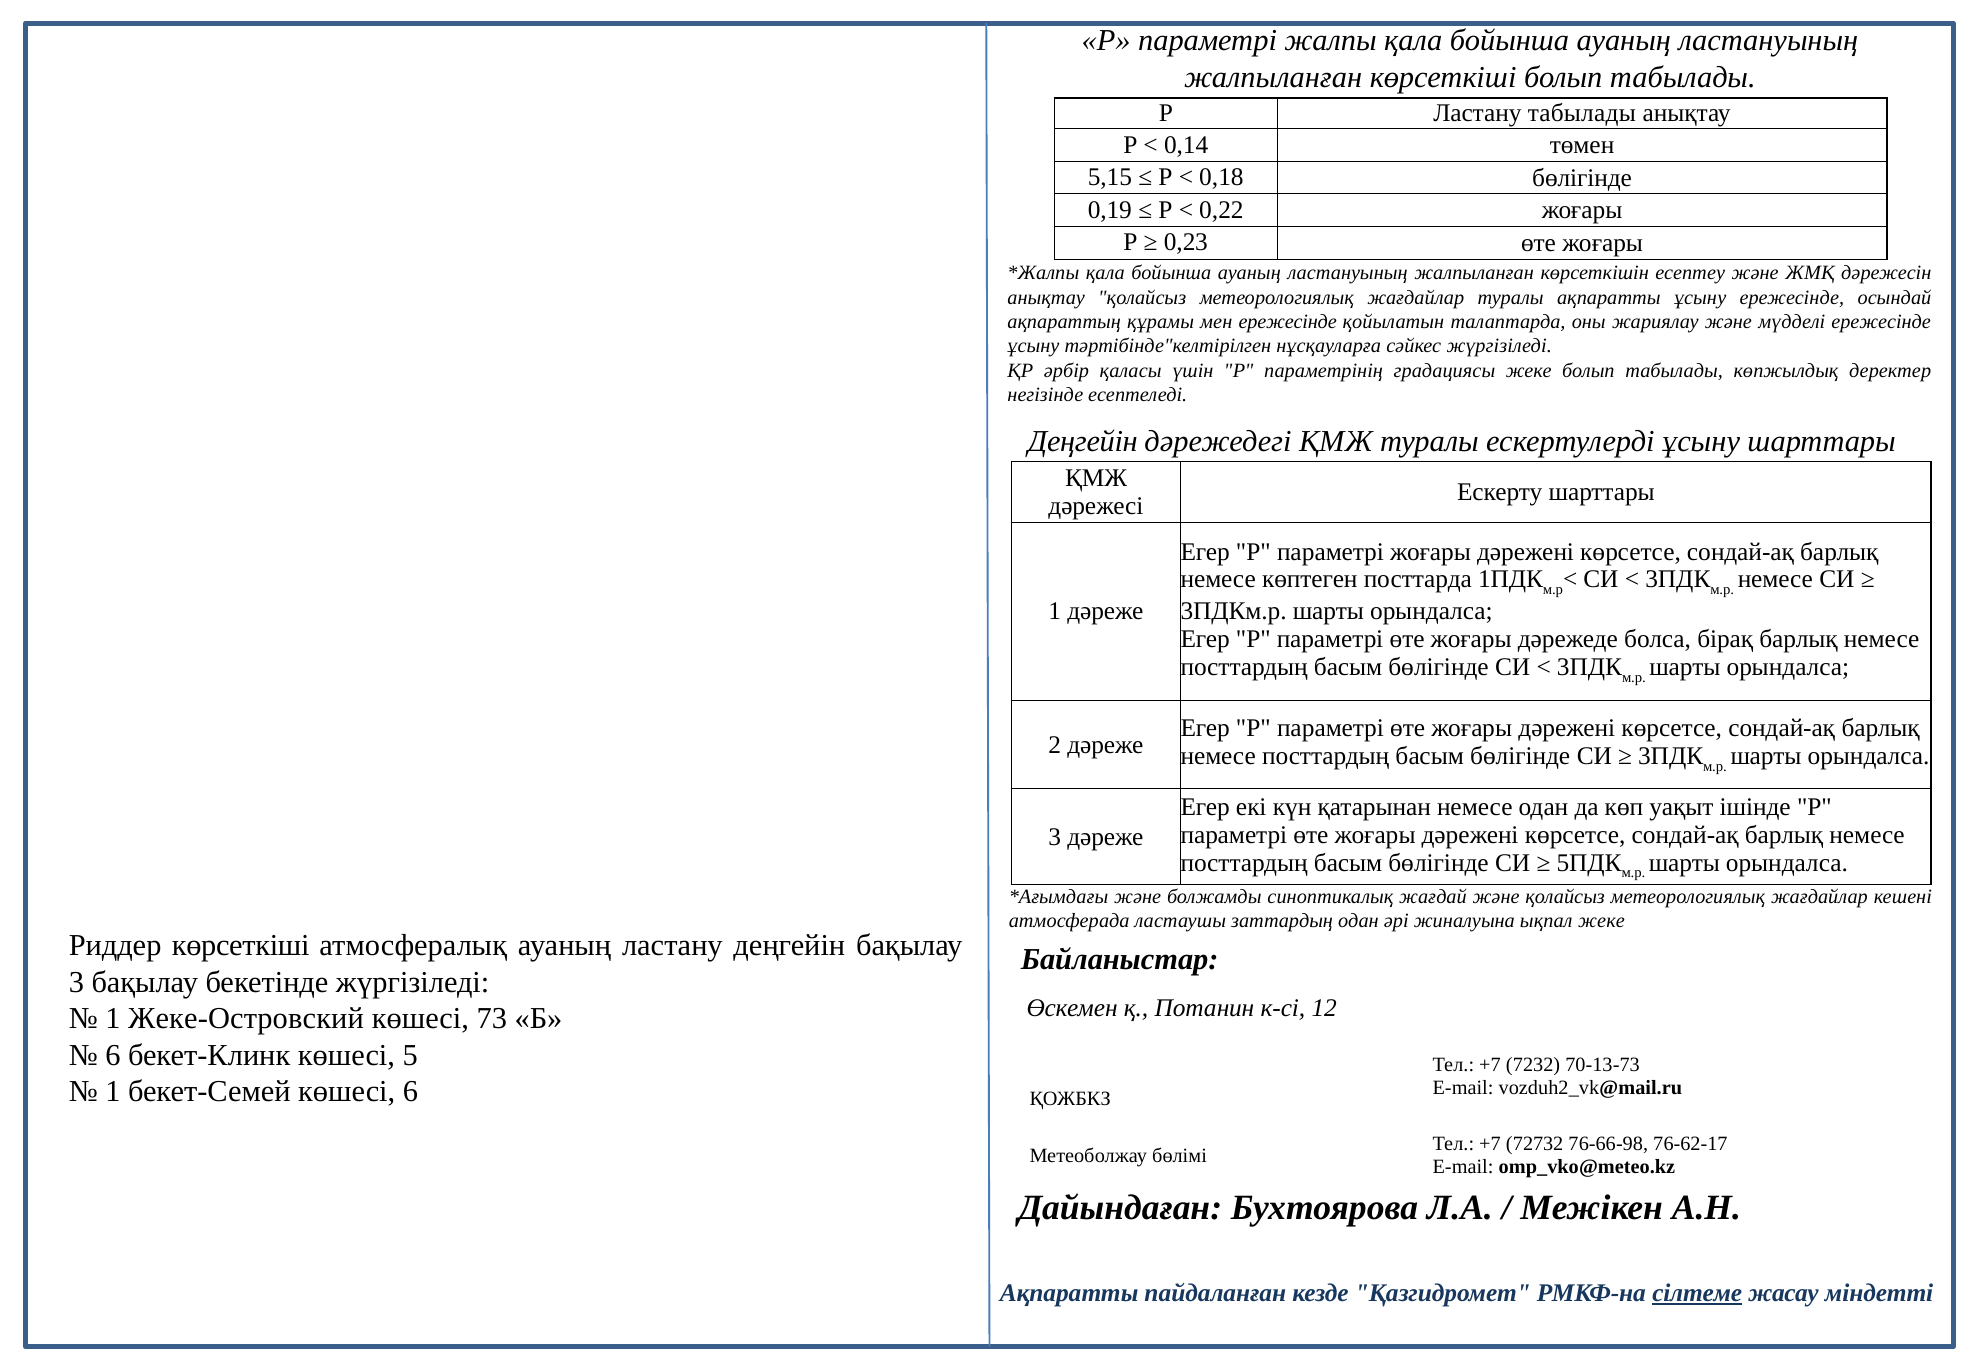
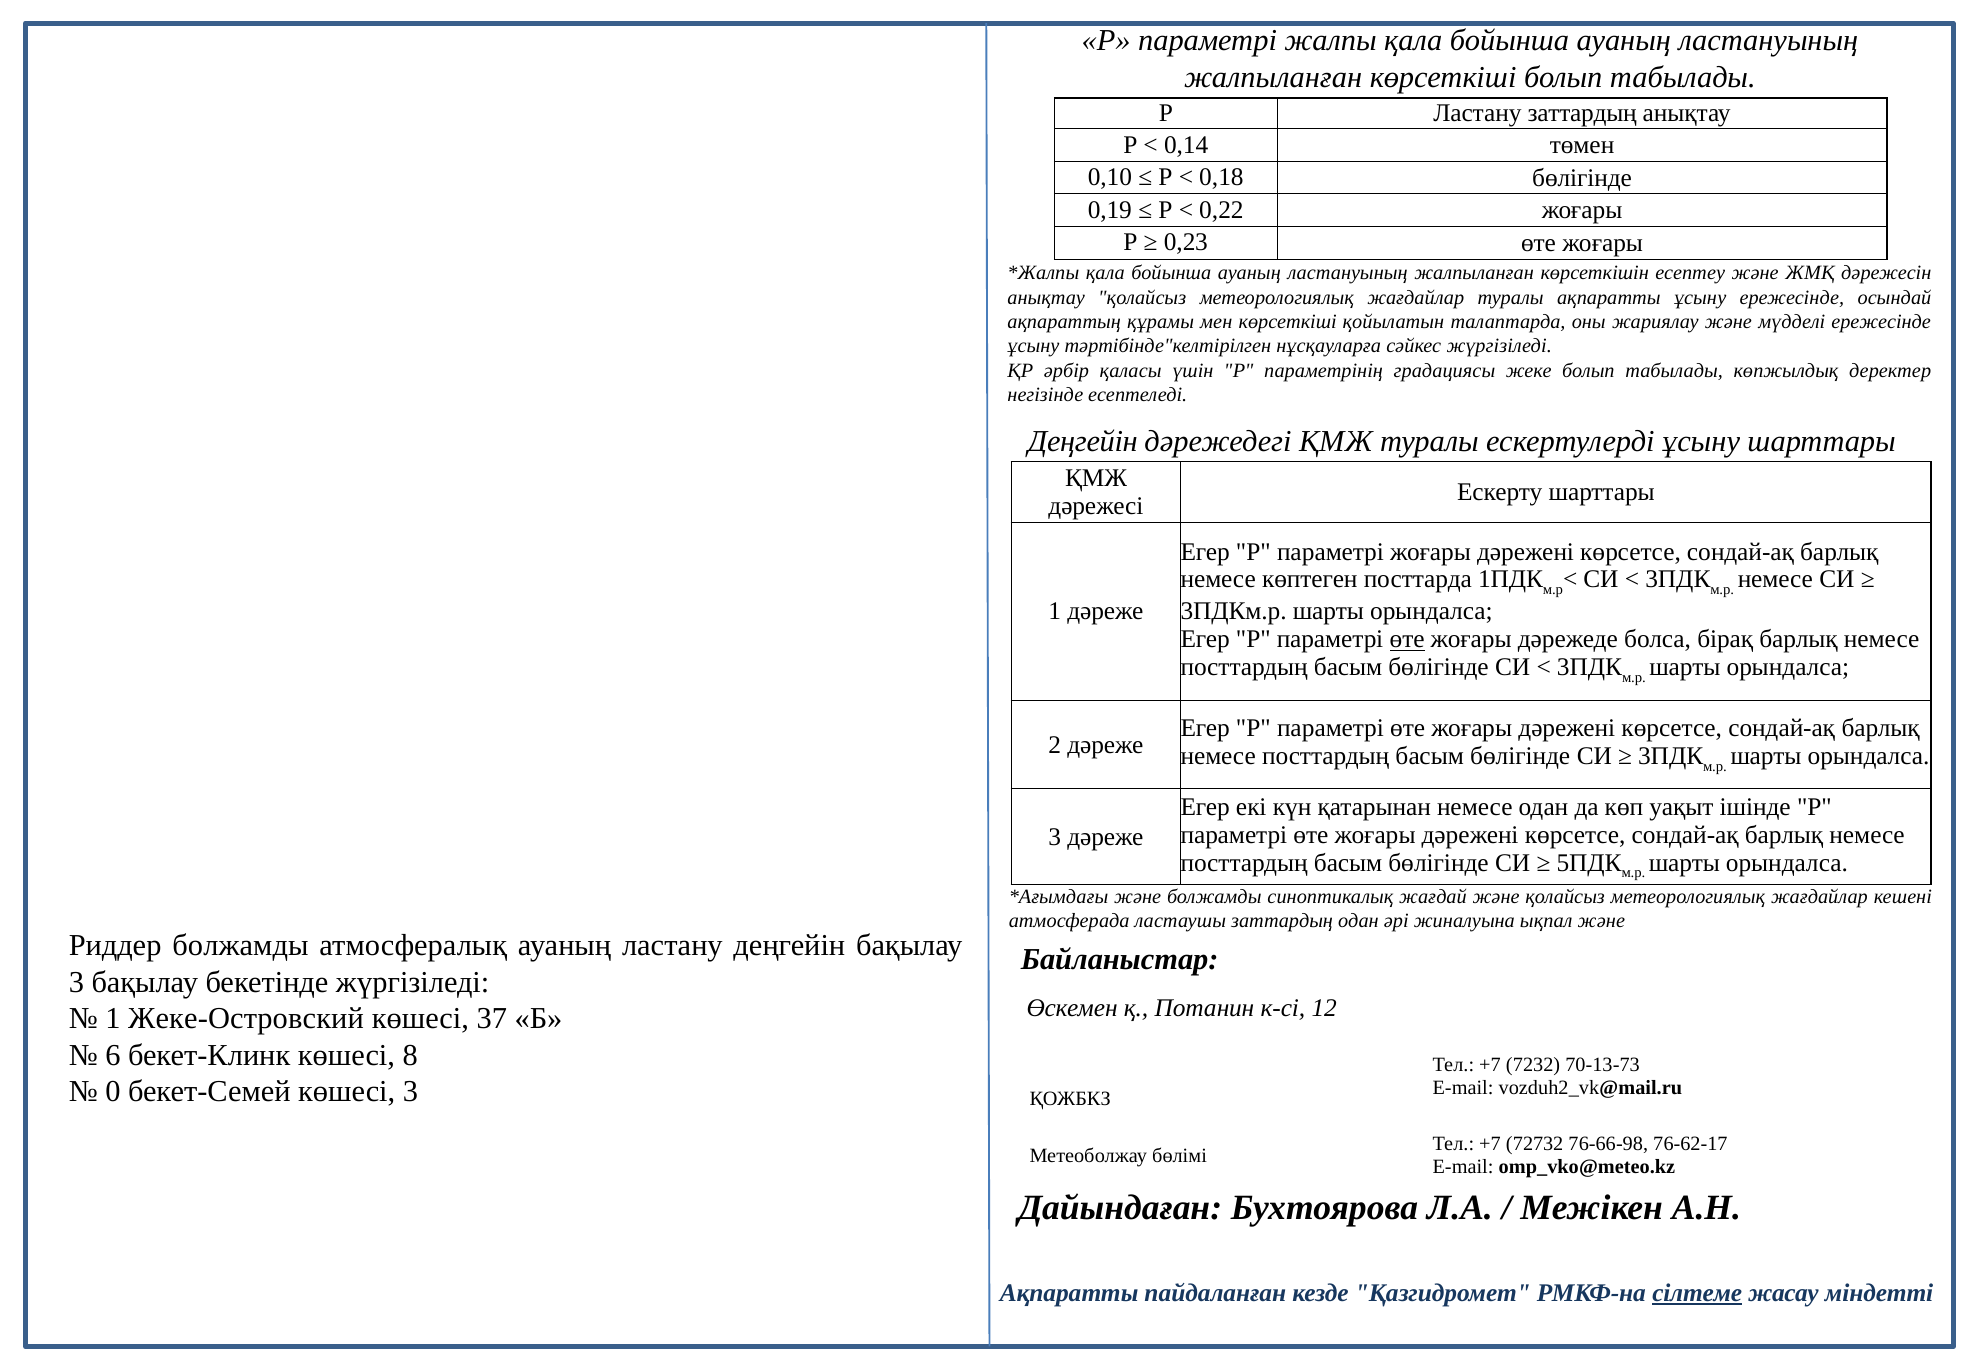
Ластану табылады: табылады -> заттардың (1582, 113)
5,15: 5,15 -> 0,10 (1110, 177)
мен ережесінде: ережесінде -> көрсеткіші (1288, 322)
өте underline: none -> present (1407, 640)
ықпал жеке: жеке -> және (1601, 921)
Риддер көрсеткіші: көрсеткіші -> болжамды (240, 946)
73: 73 -> 37 (492, 1019)
5: 5 -> 8 (410, 1055)
1: 1 -> 0 (113, 1092)
көшесі 6: 6 -> 3 (410, 1092)
